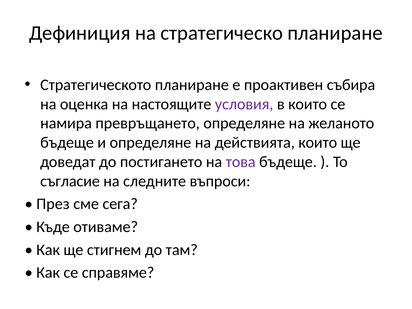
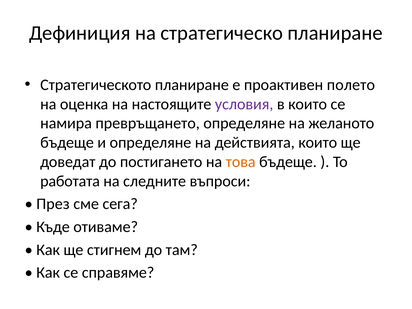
събира: събира -> полето (351, 85)
това colour: purple -> orange (241, 162)
съгласие: съгласие -> работата (70, 181)
